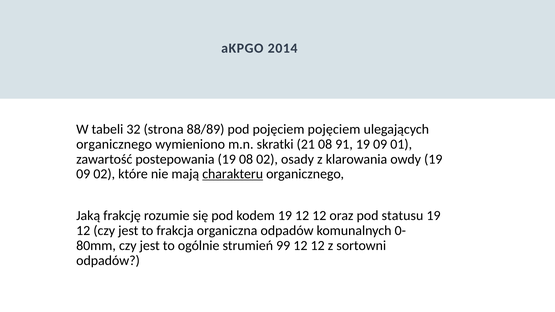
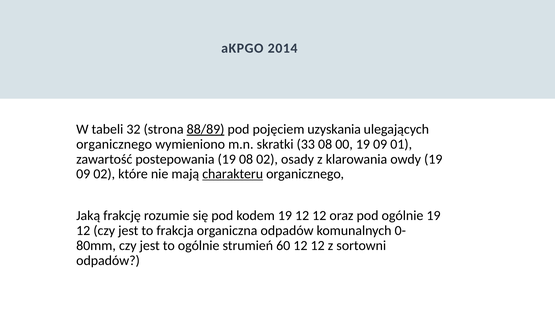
88/89 underline: none -> present (206, 129)
pojęciem pojęciem: pojęciem -> uzyskania (334, 129)
21: 21 -> 33 (306, 144)
91: 91 -> 00 (344, 144)
pod statusu: statusu -> ogólnie (402, 216)
99: 99 -> 60 (283, 246)
